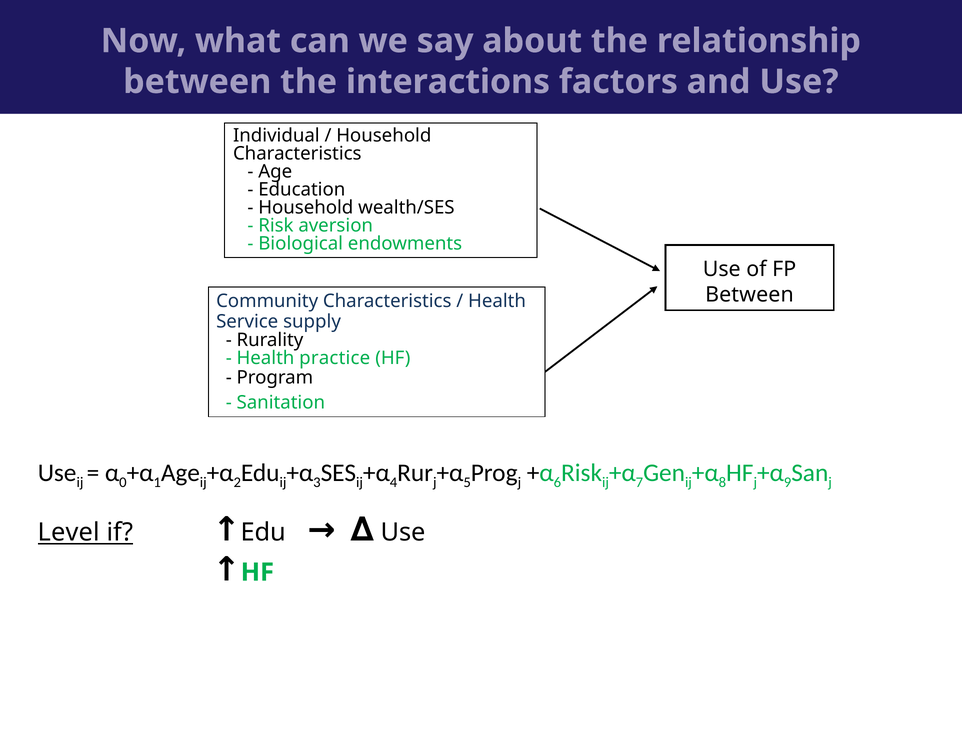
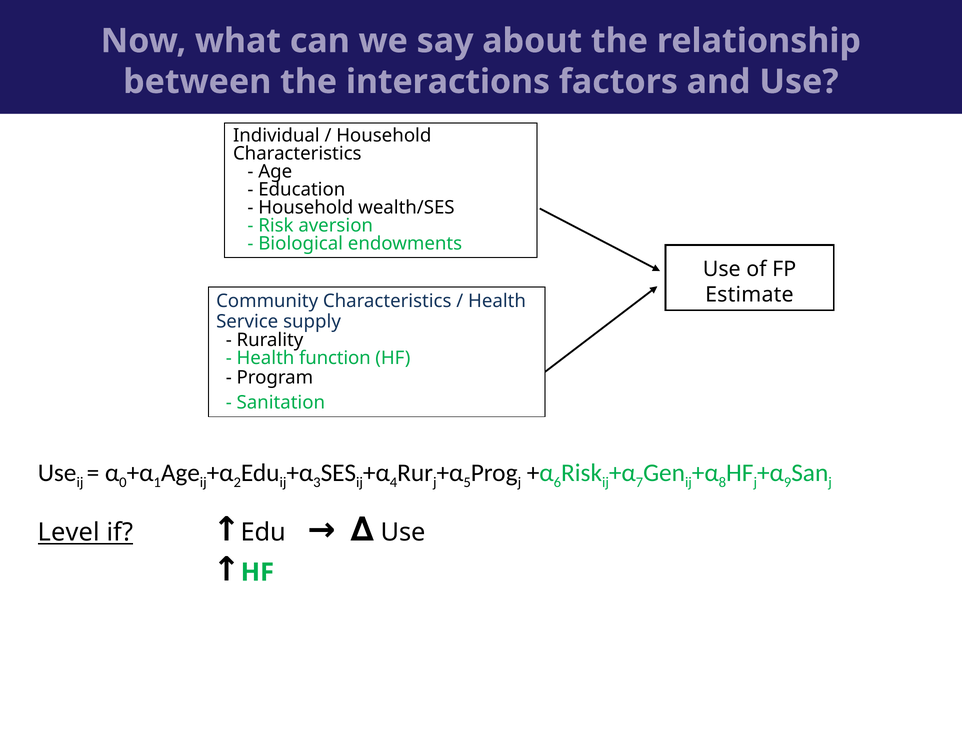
Between: Between -> Estimate (749, 295)
practice: practice -> function (335, 358)
